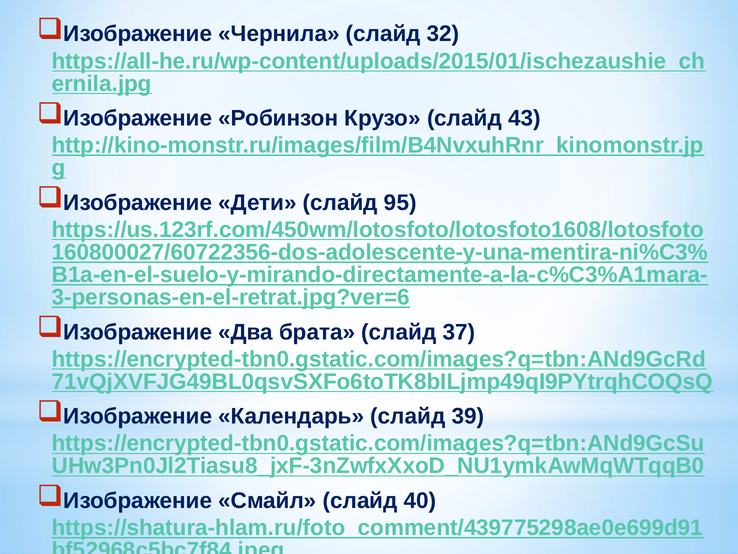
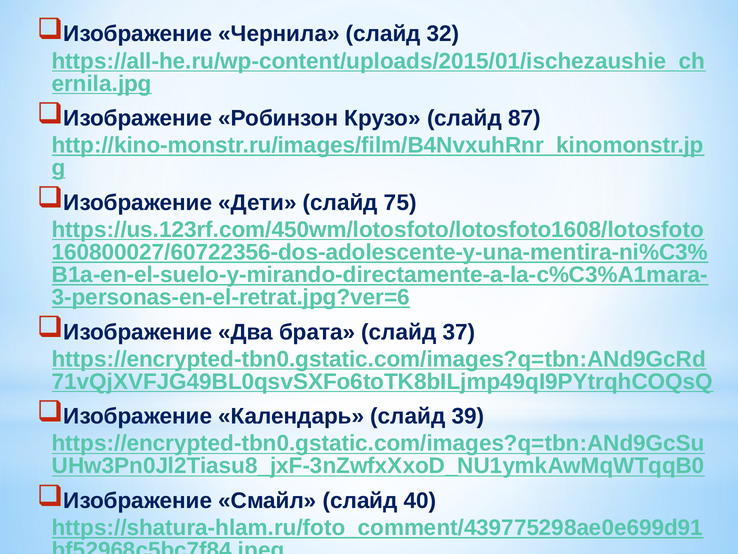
43: 43 -> 87 (524, 118)
95: 95 -> 75 (400, 202)
